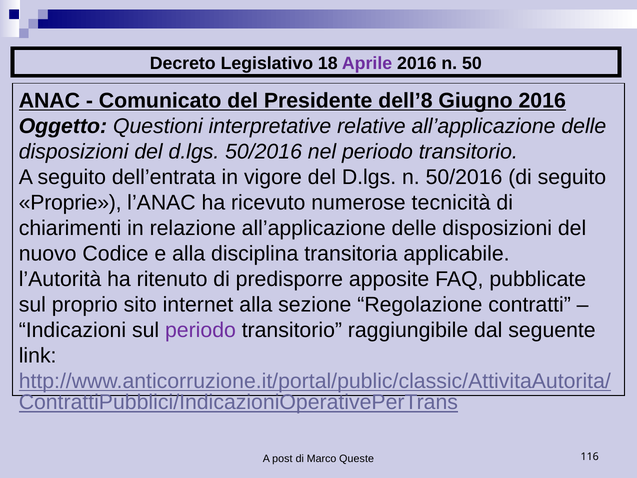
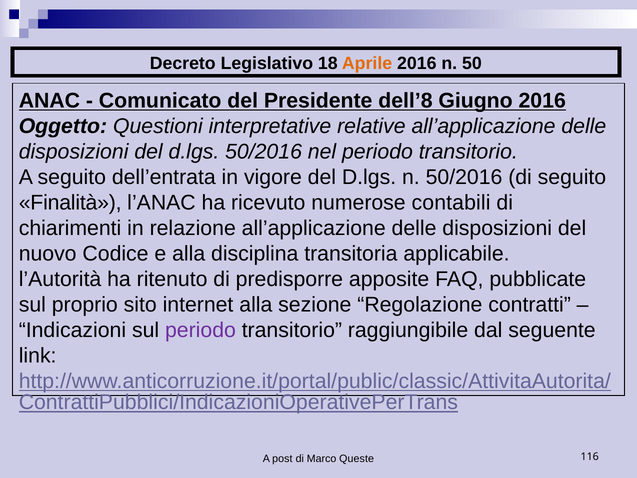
Aprile colour: purple -> orange (367, 63)
Proprie: Proprie -> Finalità (70, 203)
tecnicità: tecnicità -> contabili (451, 203)
